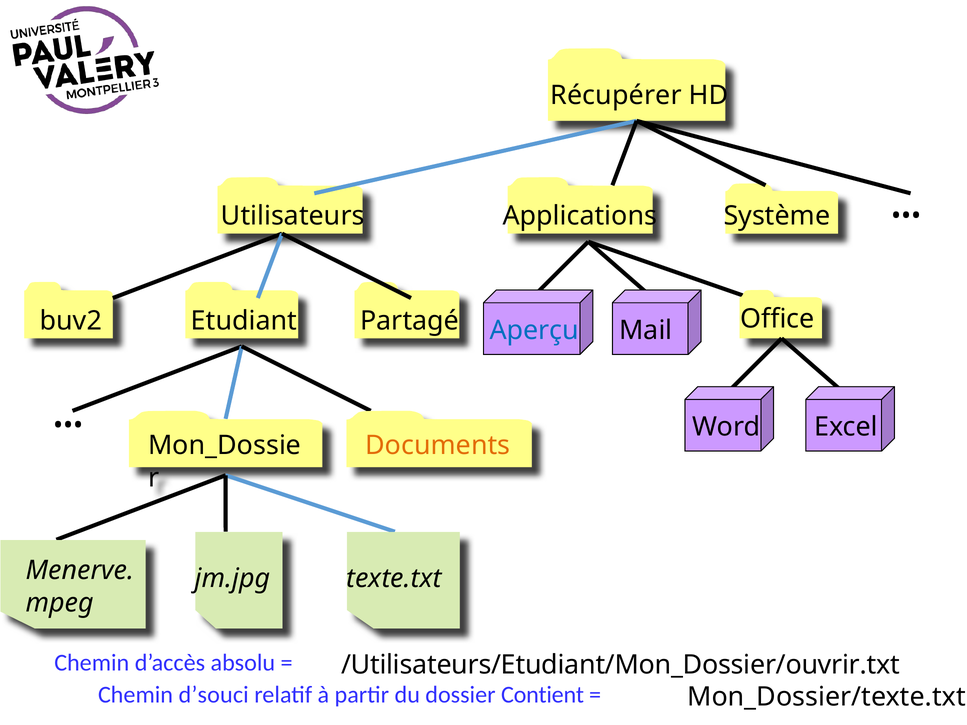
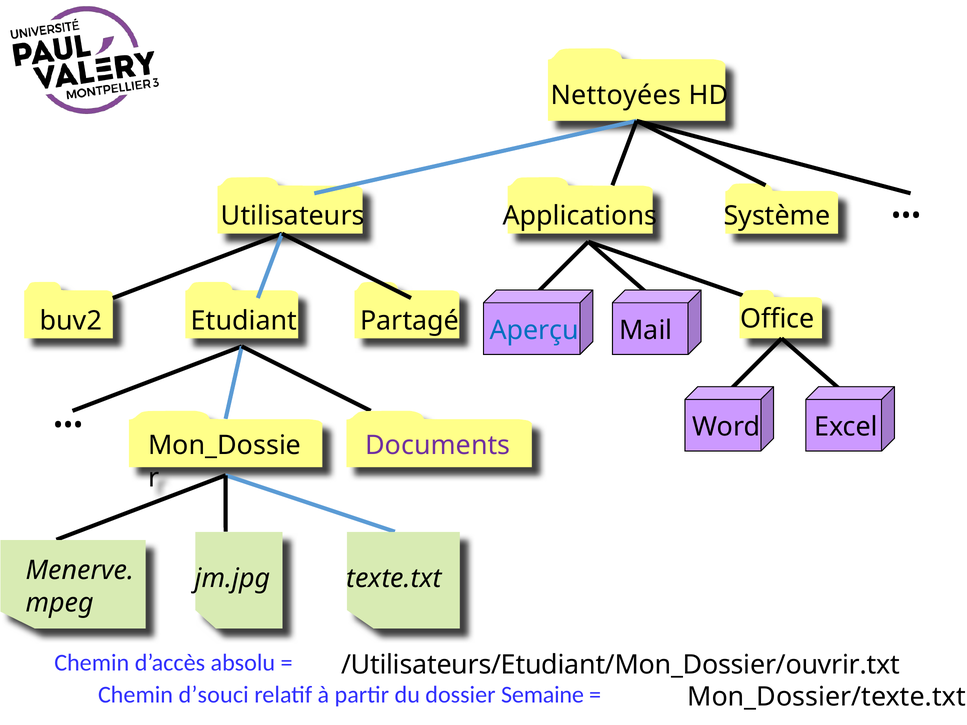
Récupérer: Récupérer -> Nettoyées (616, 95)
Documents colour: orange -> purple (438, 446)
Contient: Contient -> Semaine (543, 695)
